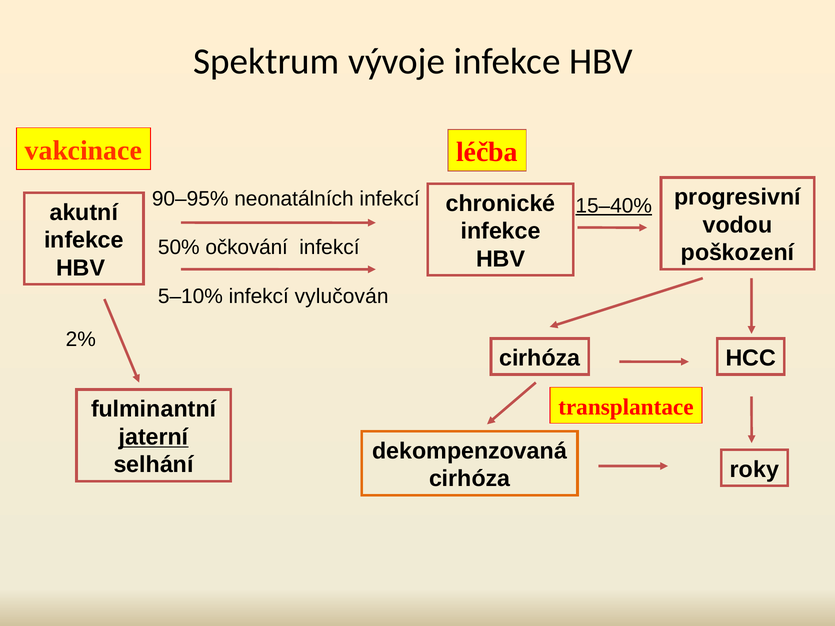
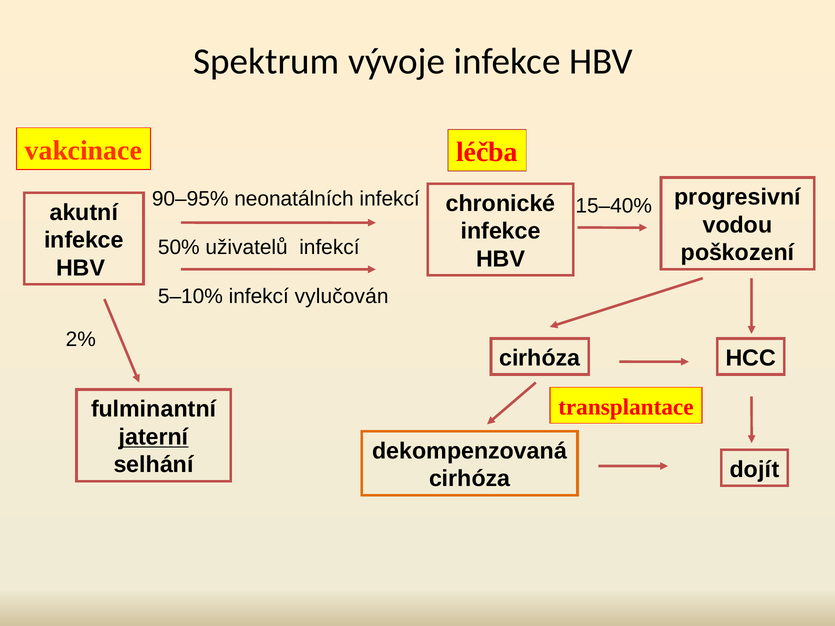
15–40% underline: present -> none (614, 206)
očkování: očkování -> uživatelů (247, 248)
roky: roky -> dojít (754, 470)
